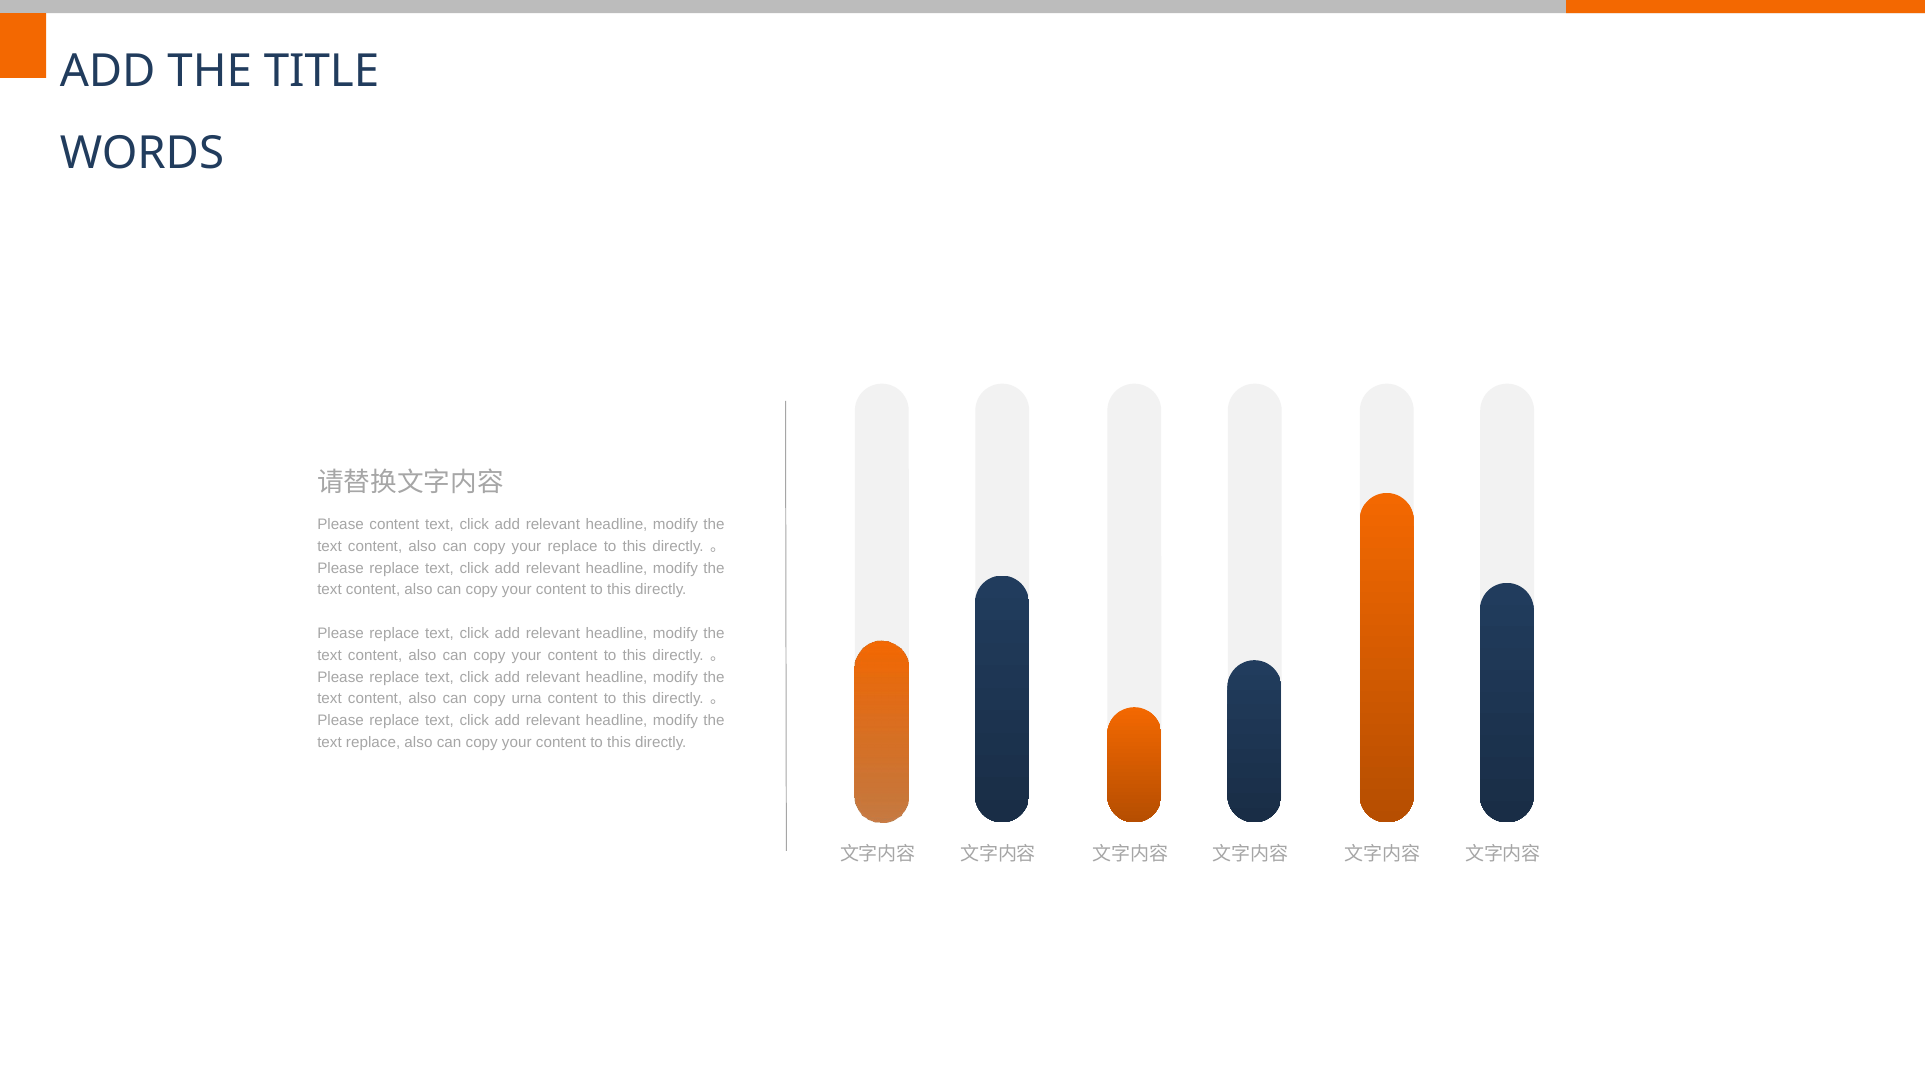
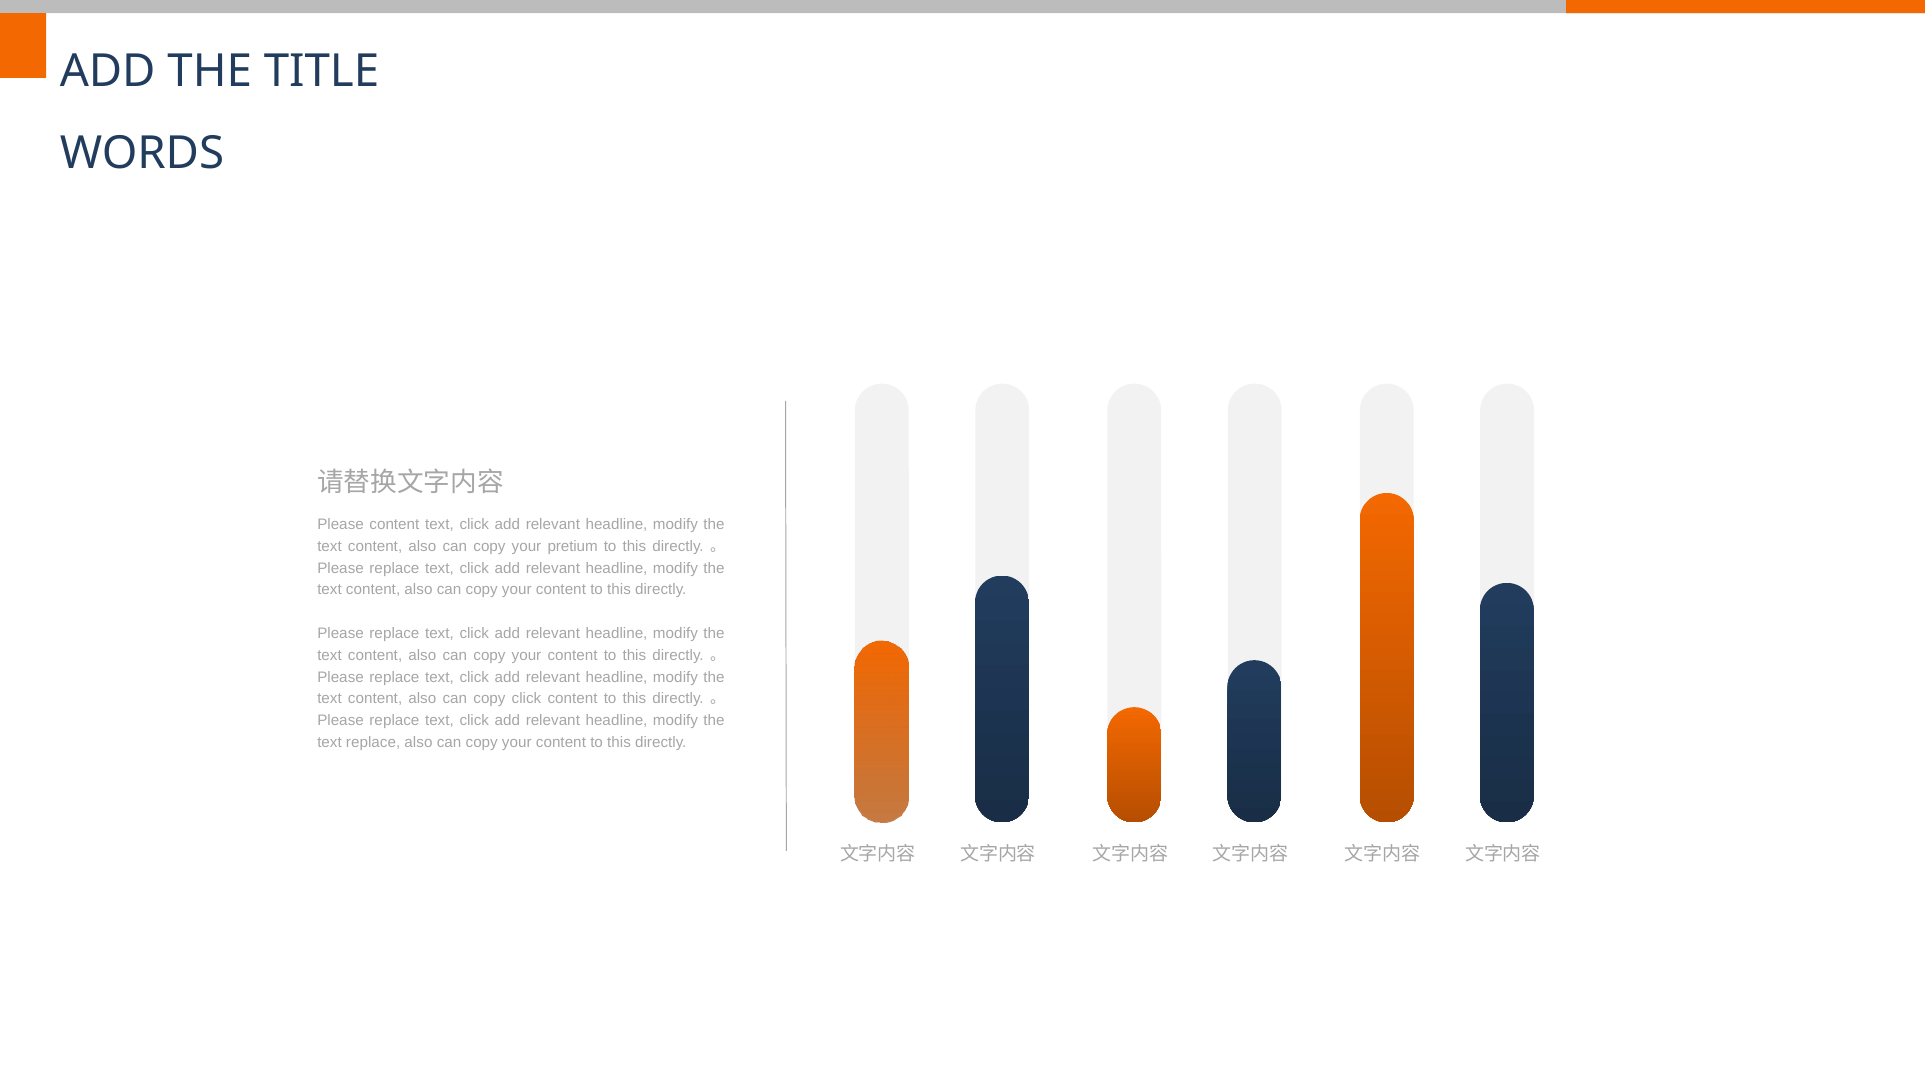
your replace: replace -> pretium (573, 546)
copy urna: urna -> click (526, 699)
